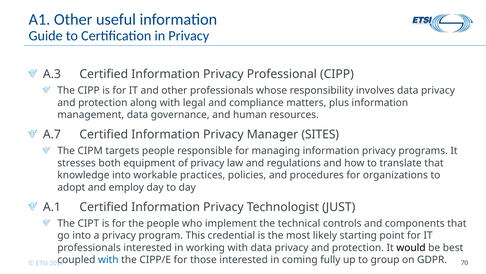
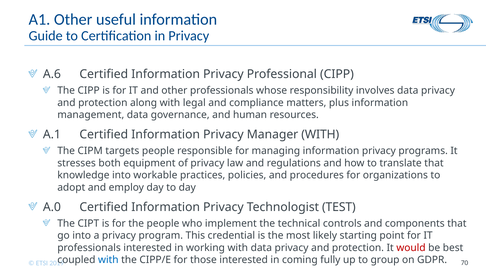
A.3: A.3 -> A.6 (52, 74)
A.7: A.7 -> A.1 (52, 134)
Manager SITES: SITES -> WITH (320, 134)
A.1: A.1 -> A.0 (52, 207)
JUST: JUST -> TEST (339, 207)
would colour: black -> red (411, 247)
